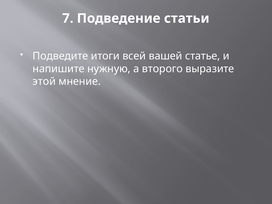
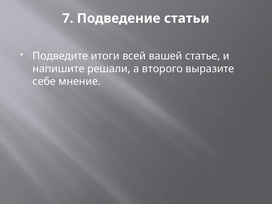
нужную: нужную -> решали (109, 69)
этой: этой -> себе (44, 81)
